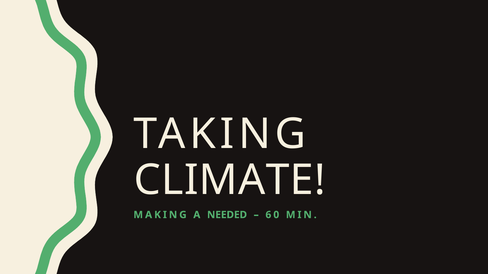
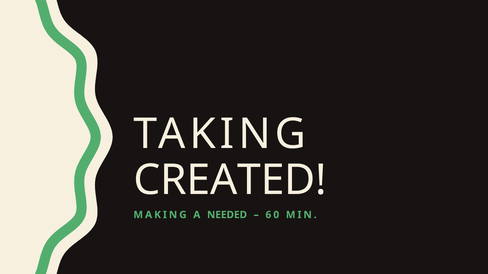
CLIMATE: CLIMATE -> CREATED (230, 181)
